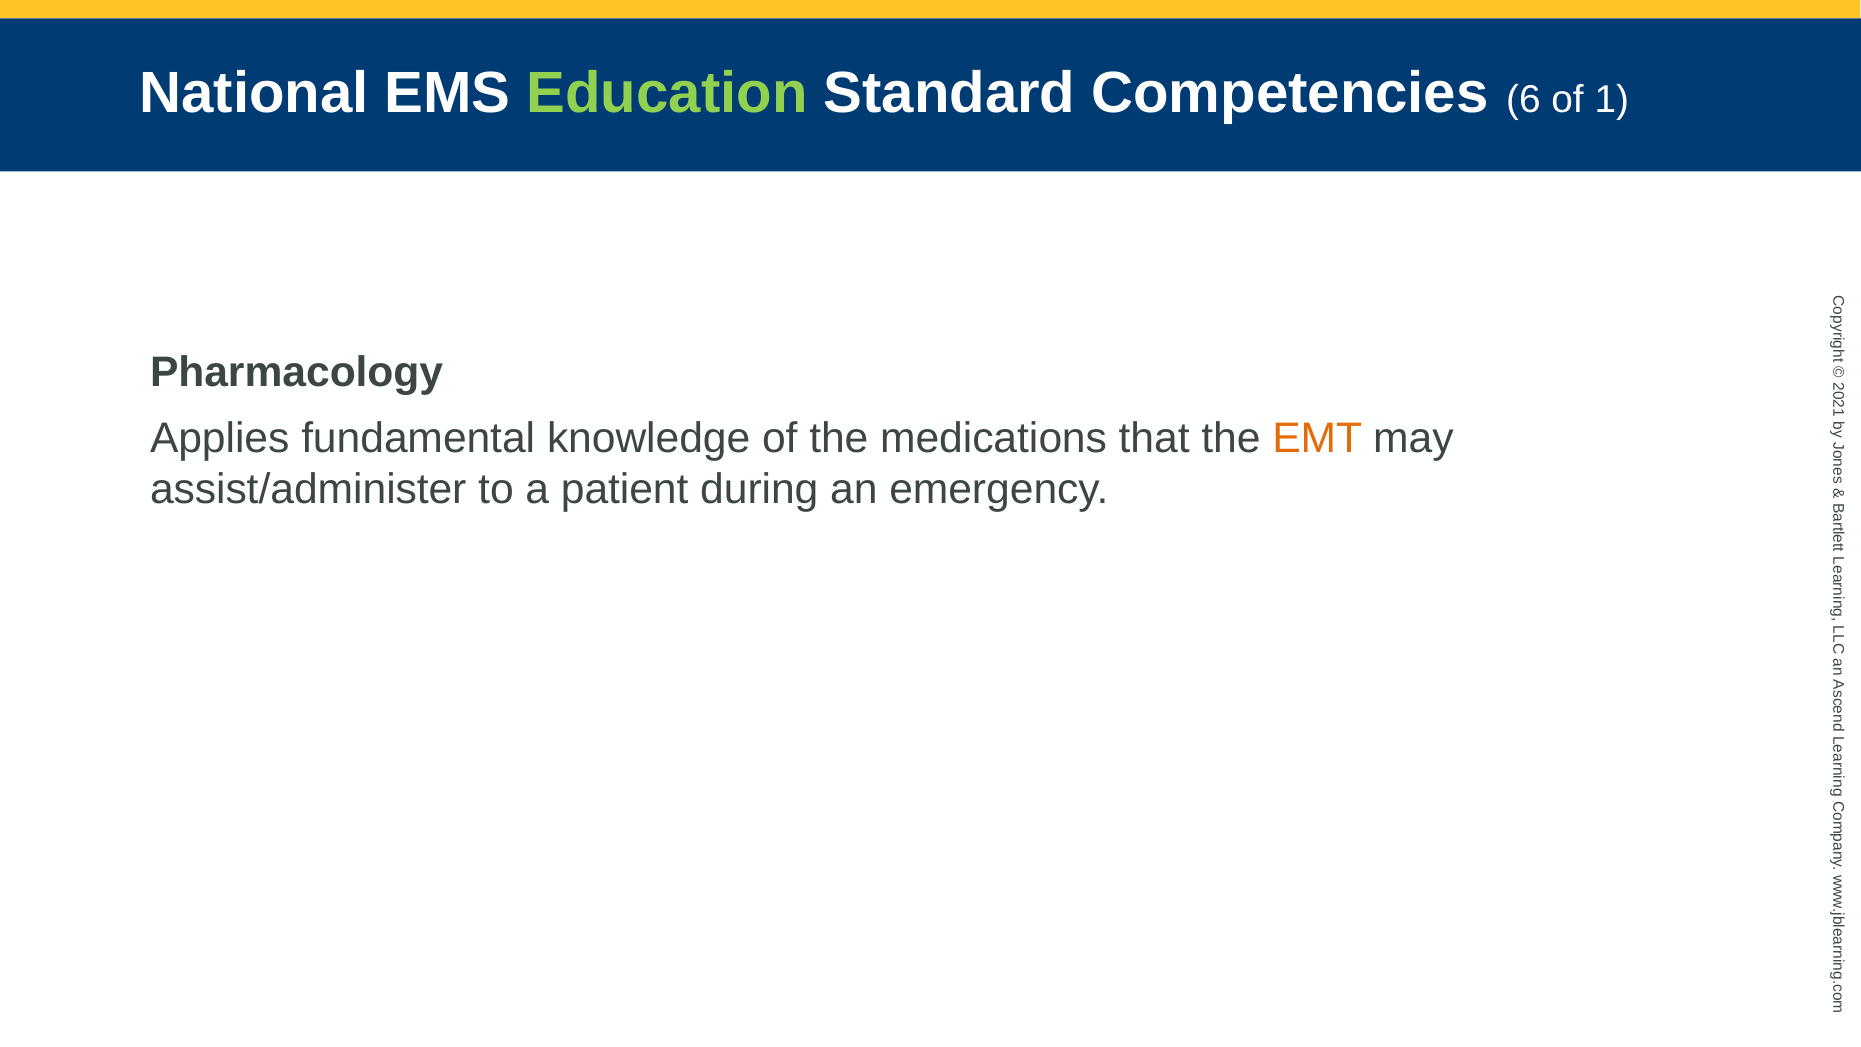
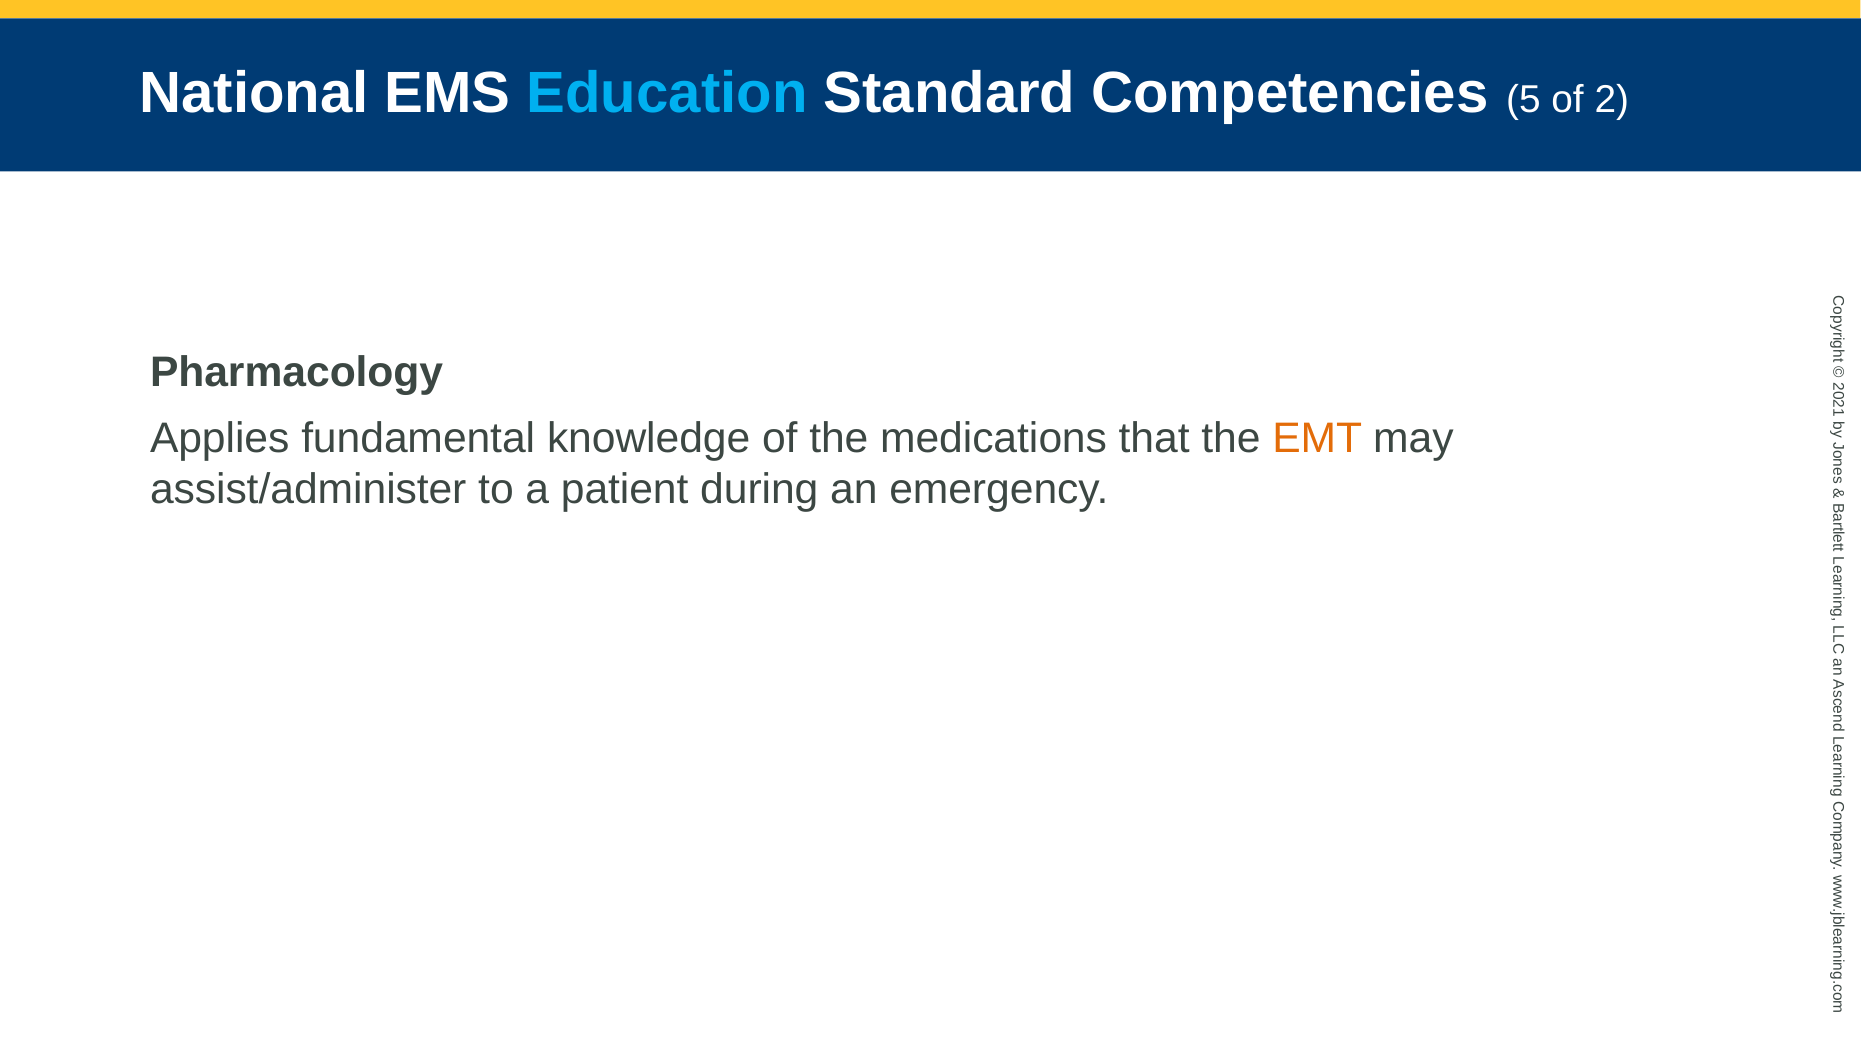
Education colour: light green -> light blue (667, 94)
6: 6 -> 5 (1523, 100)
of 1: 1 -> 2 (1612, 100)
